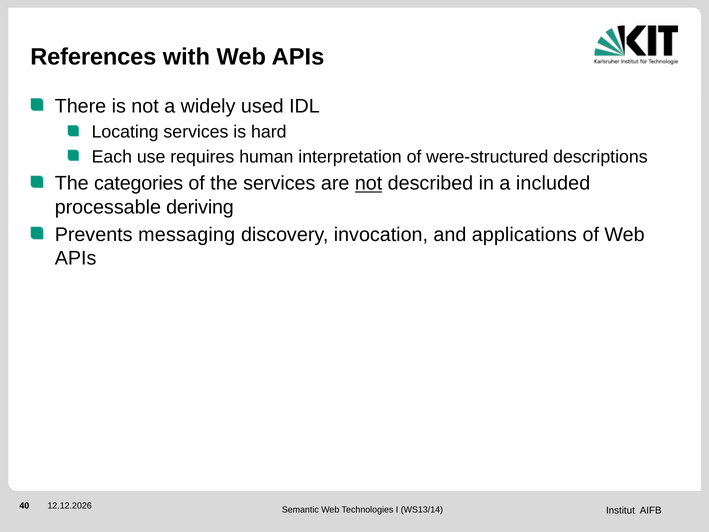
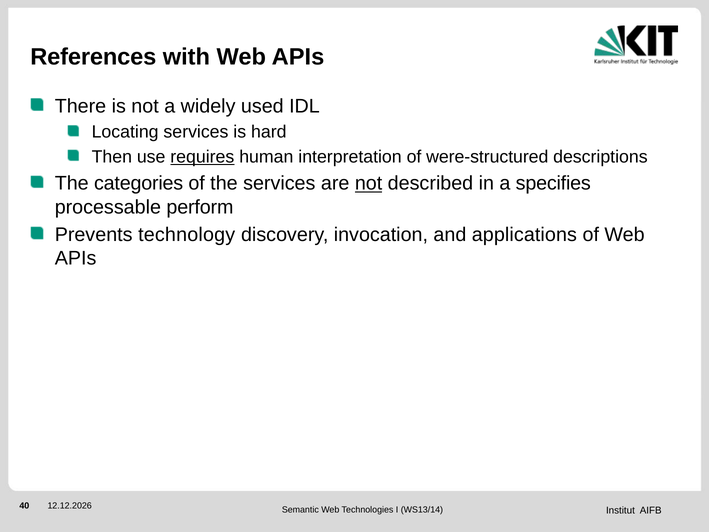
Each: Each -> Then (112, 157)
requires underline: none -> present (202, 157)
included: included -> specifies (553, 183)
deriving: deriving -> perform (200, 207)
messaging: messaging -> technology (187, 235)
